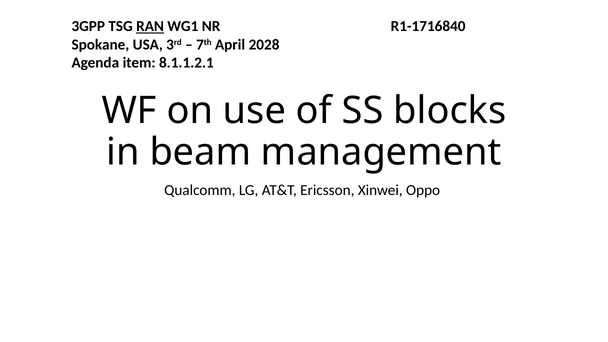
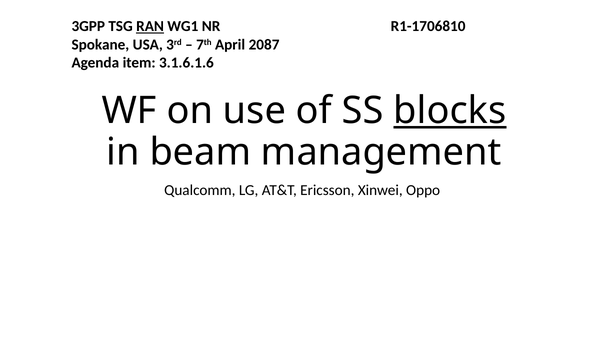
R1-1716840: R1-1716840 -> R1-1706810 (428, 26)
2028: 2028 -> 2087 (264, 45)
8.1.1.2.1: 8.1.1.2.1 -> 3.1.6.1.6 (186, 63)
blocks underline: none -> present (450, 111)
